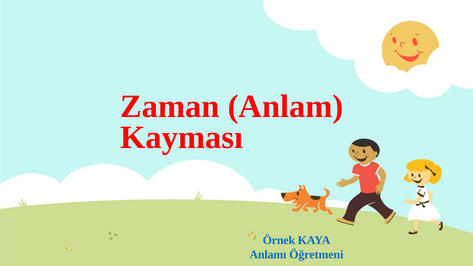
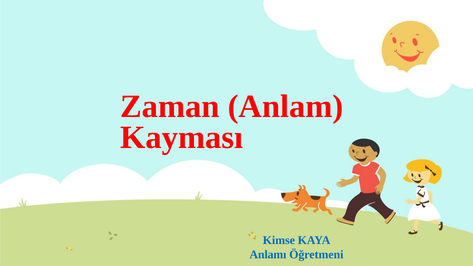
Örnek: Örnek -> Kimse (279, 240)
